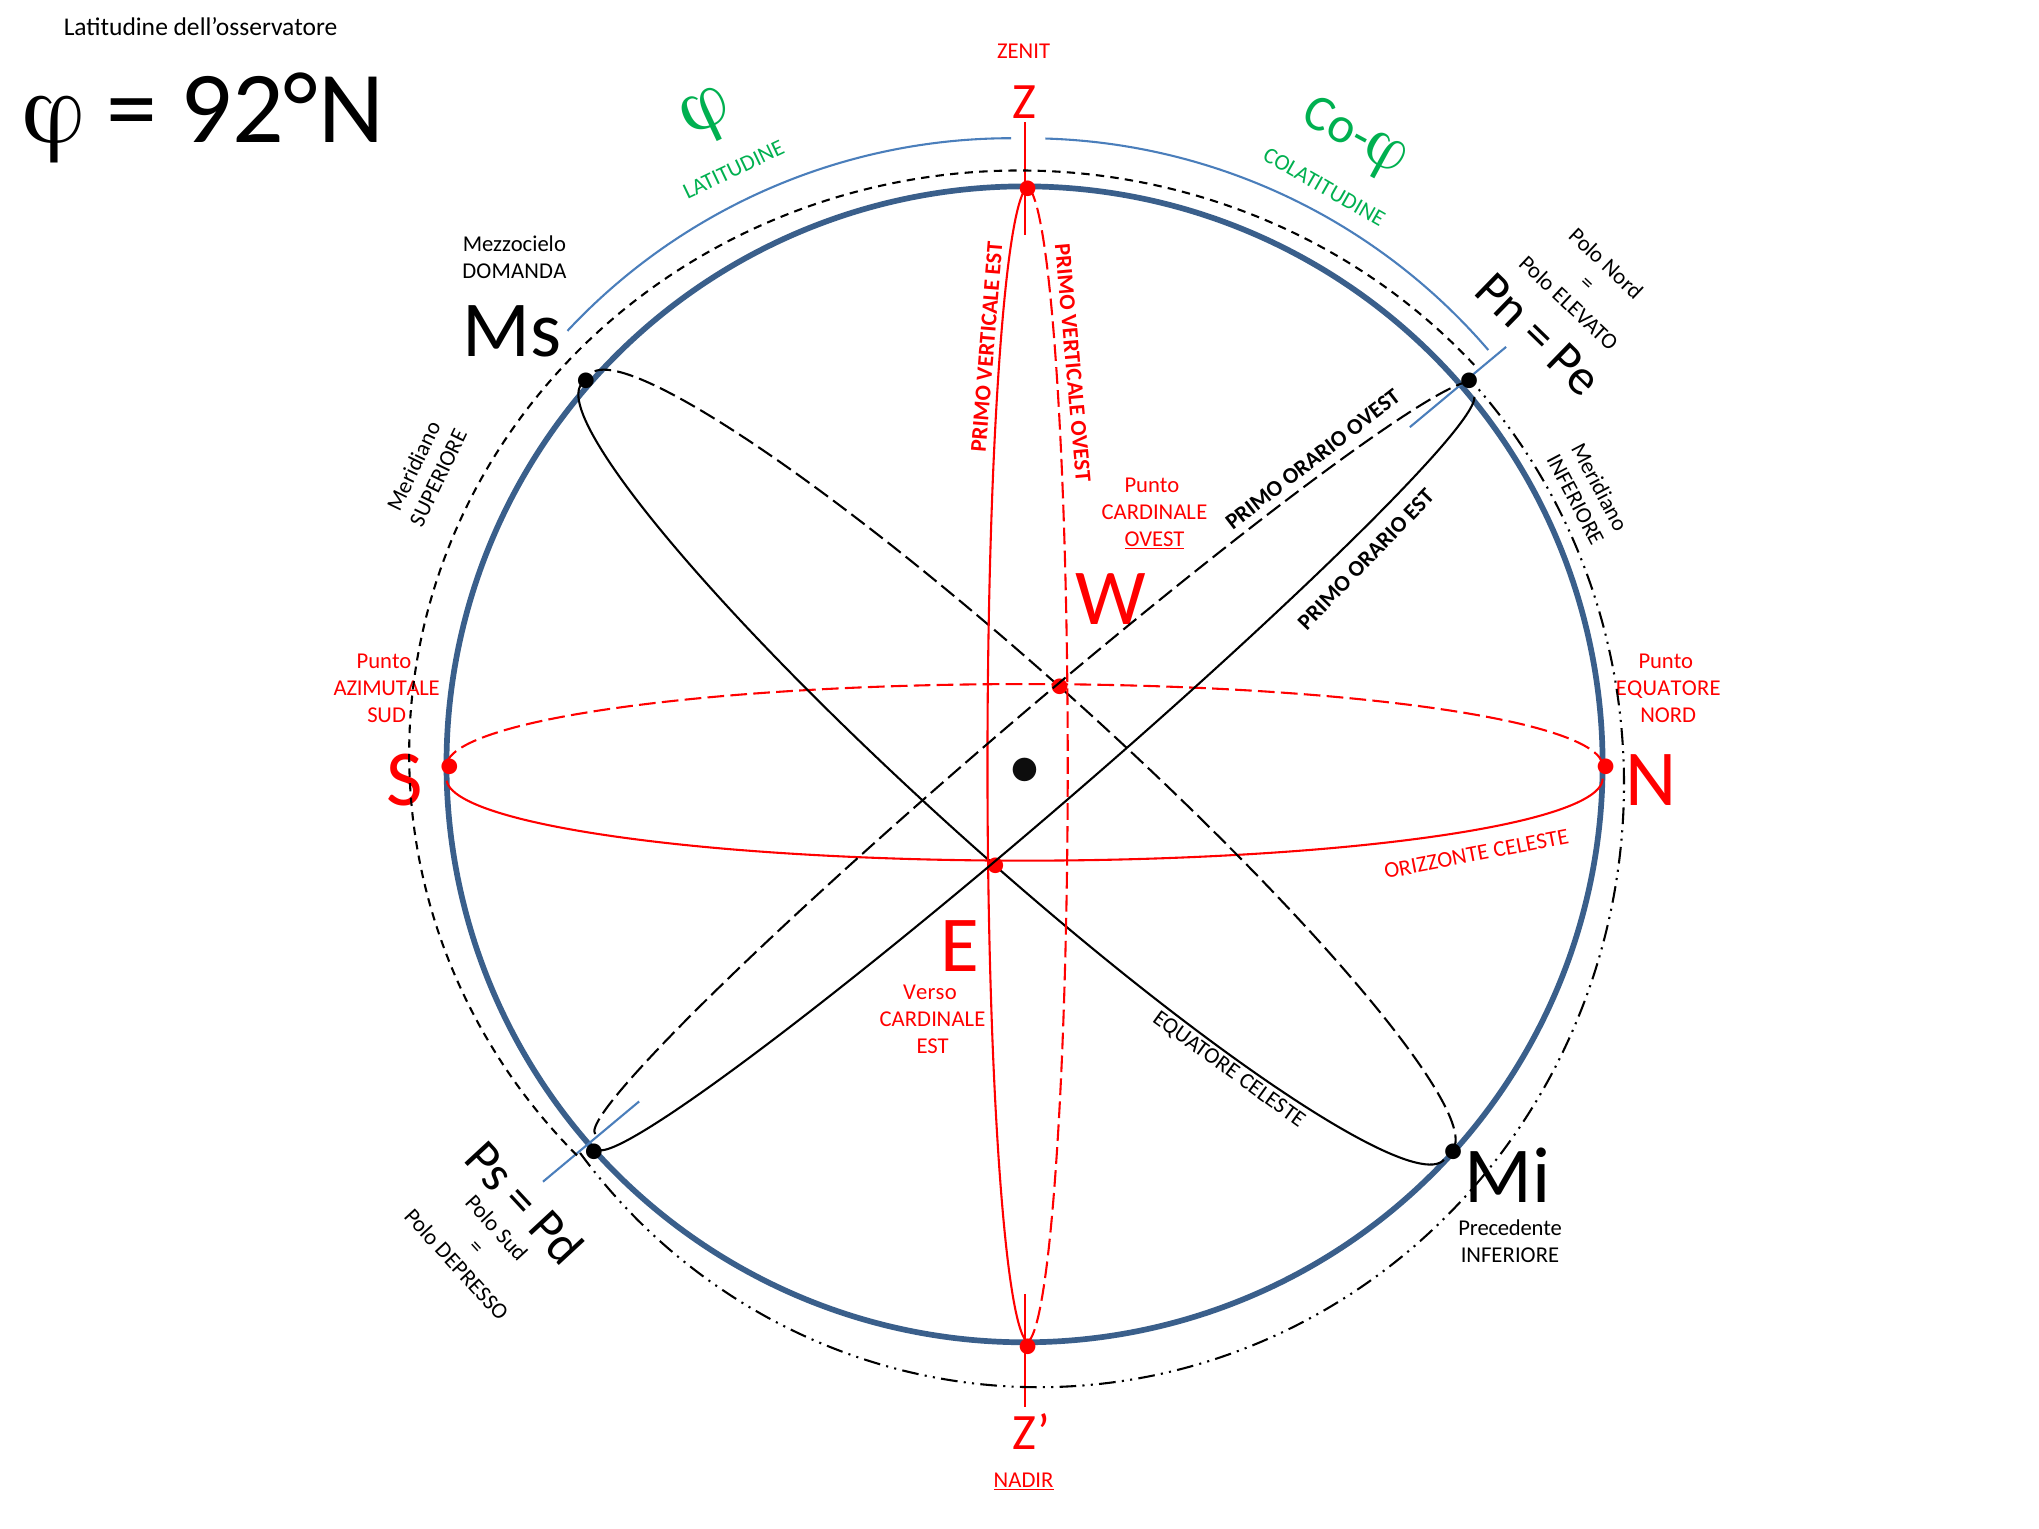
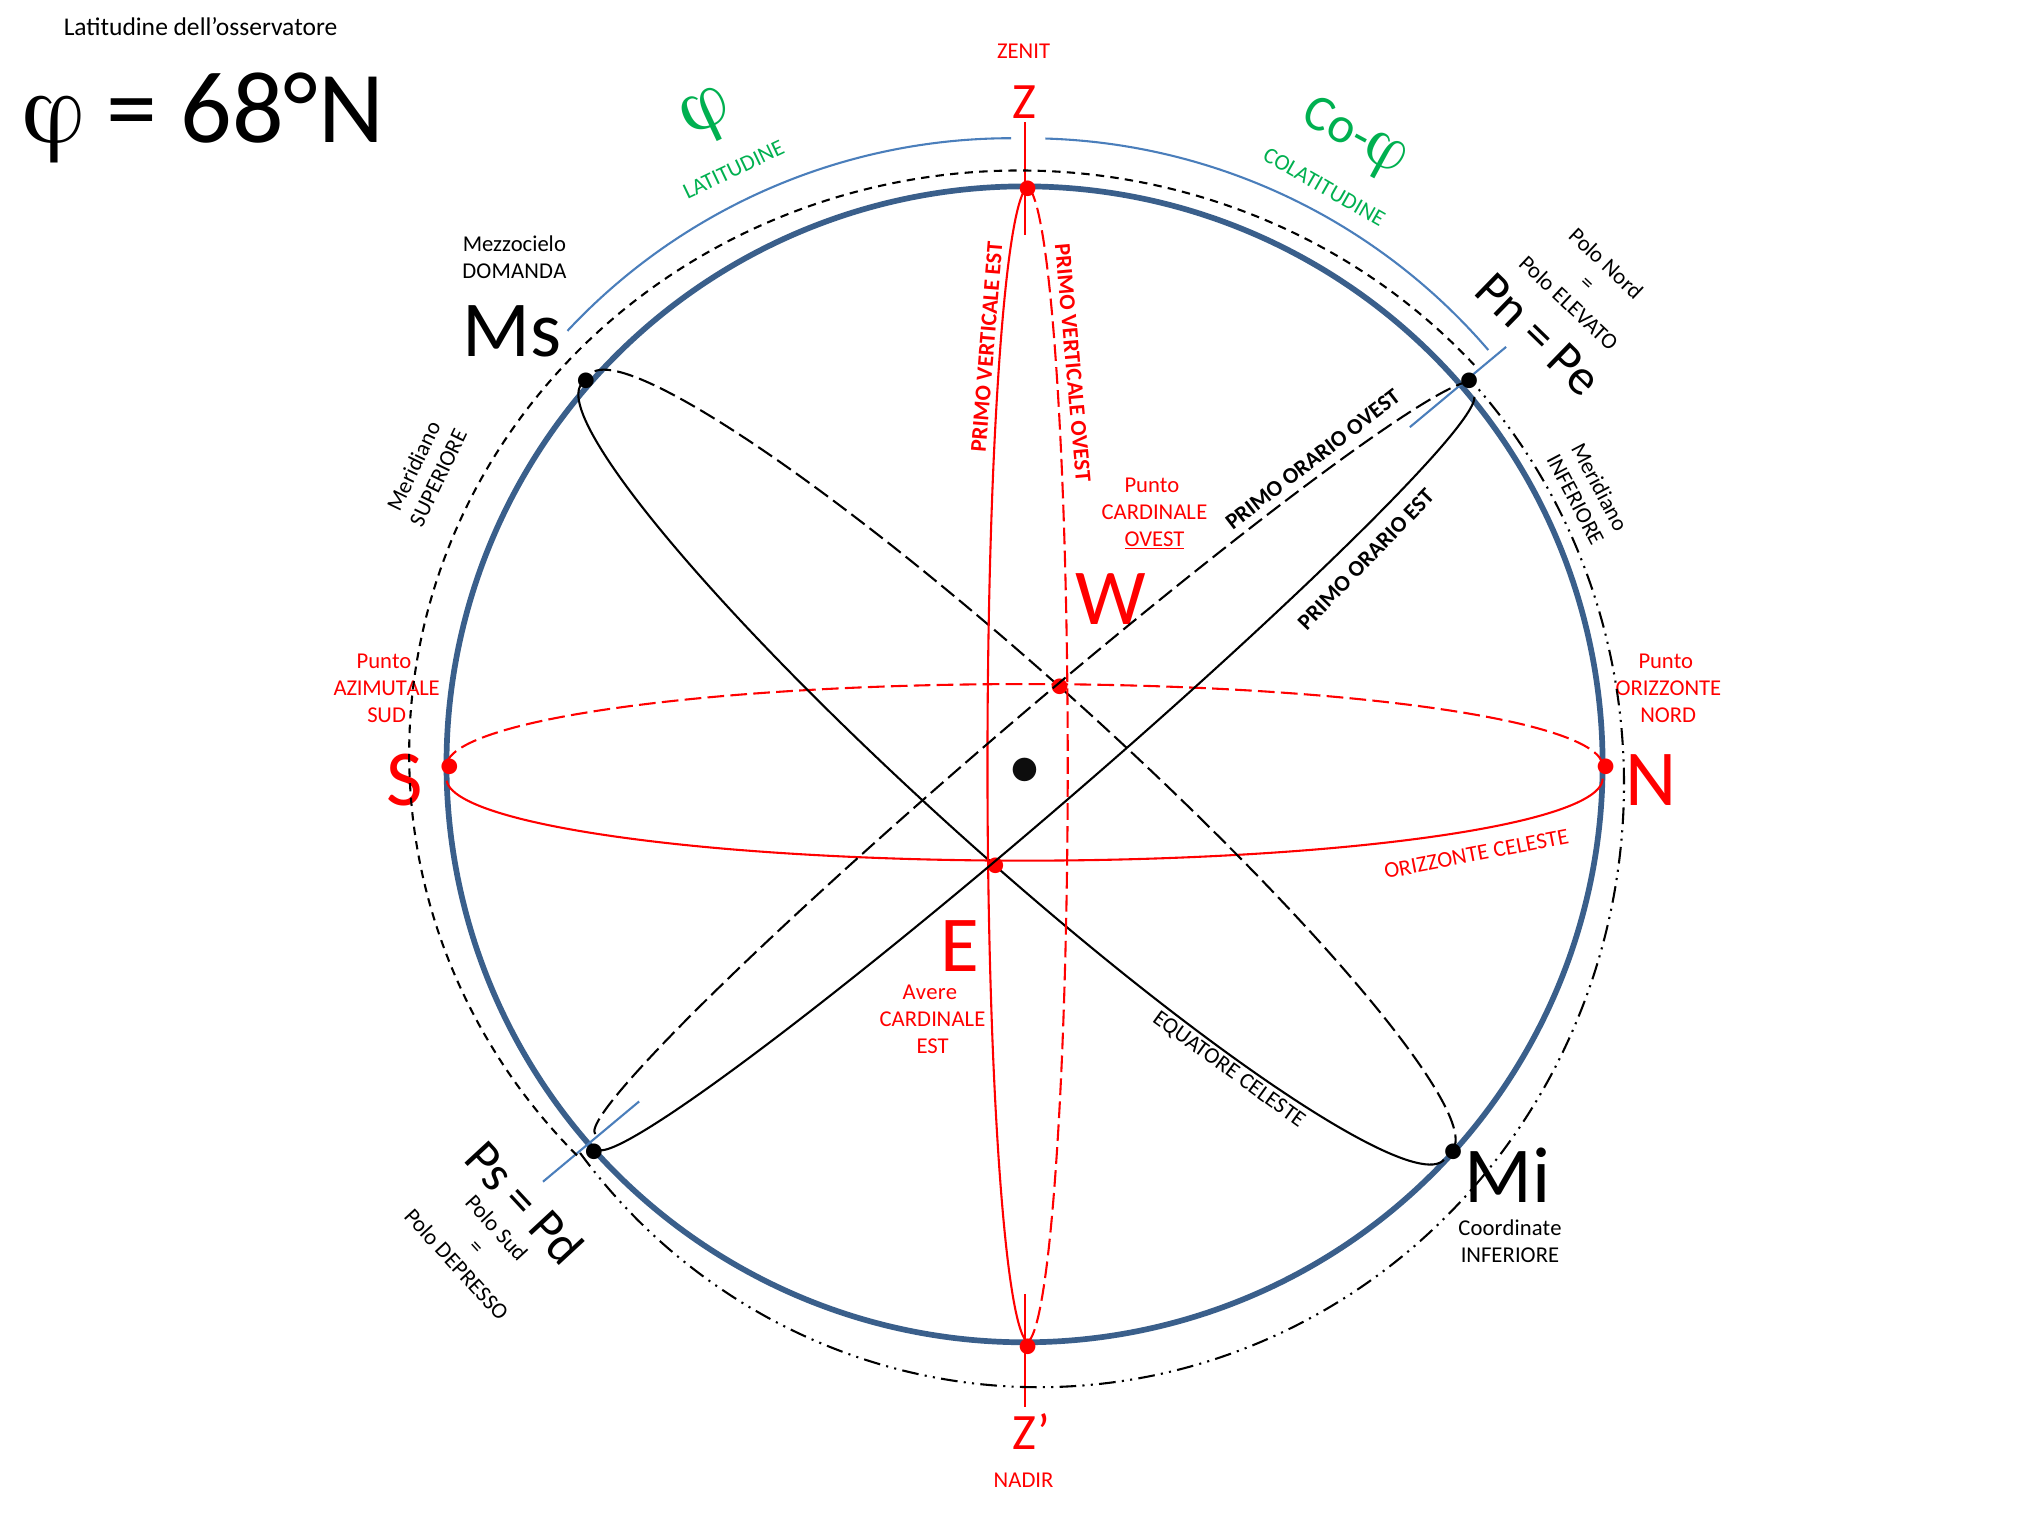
92°N: 92°N -> 68°N (282, 109)
EQUATORE: EQUATORE -> ORIZZONTE (1668, 688)
Verso: Verso -> Avere (930, 992)
Precedente: Precedente -> Coordinate (1510, 1228)
NADIR underline: present -> none (1024, 1480)
